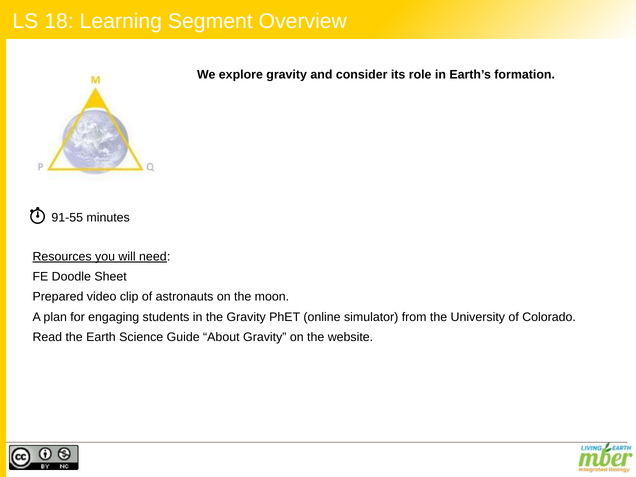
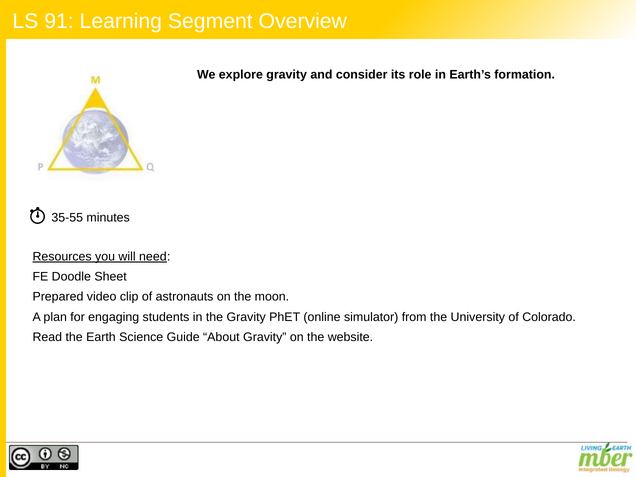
18: 18 -> 91 (59, 21)
91-55: 91-55 -> 35-55 (67, 218)
